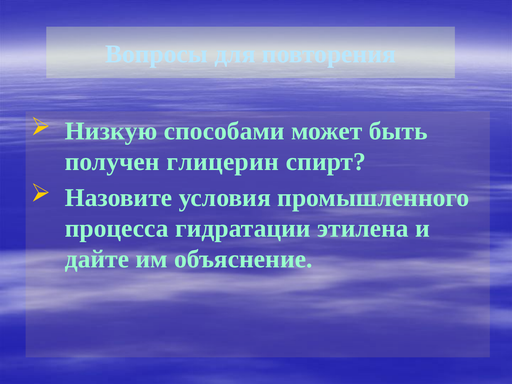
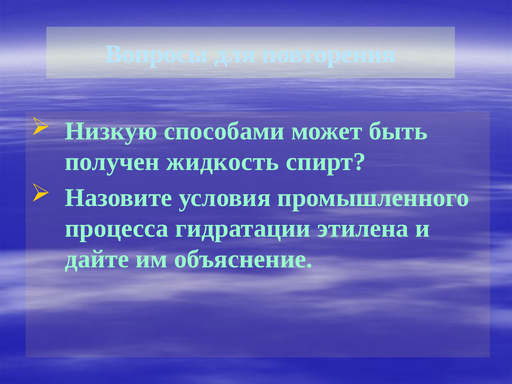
глицерин: глицерин -> жидкость (223, 162)
